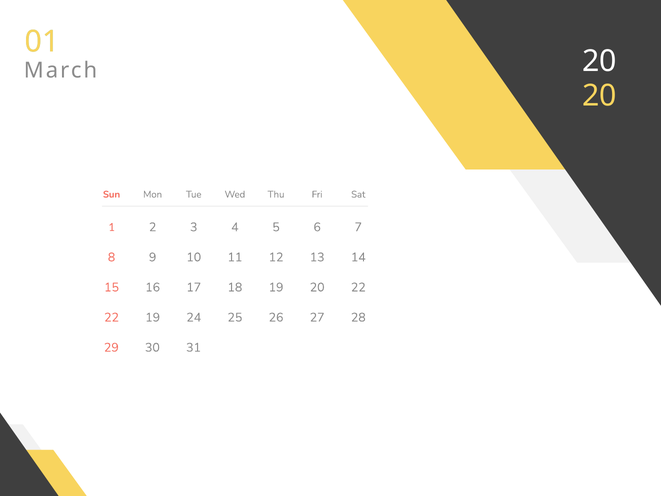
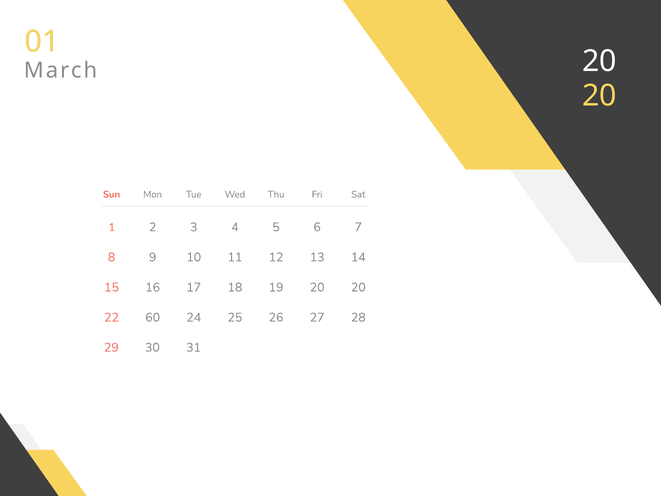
19 20 22: 22 -> 20 (358, 287)
22 19: 19 -> 60 (153, 317)
